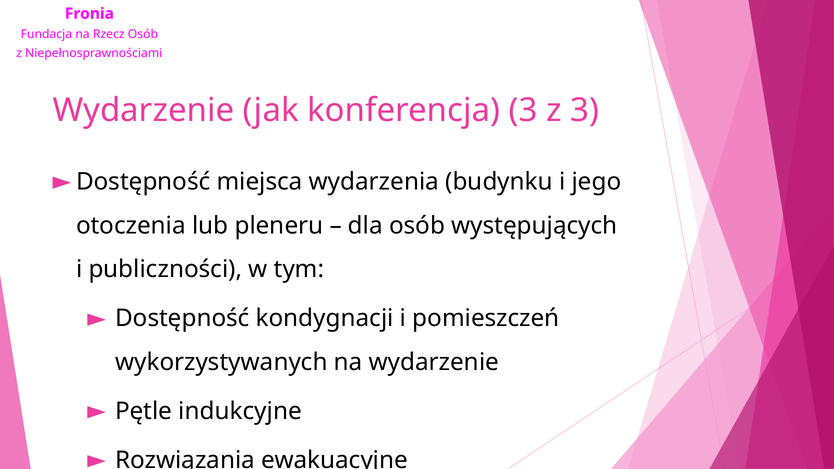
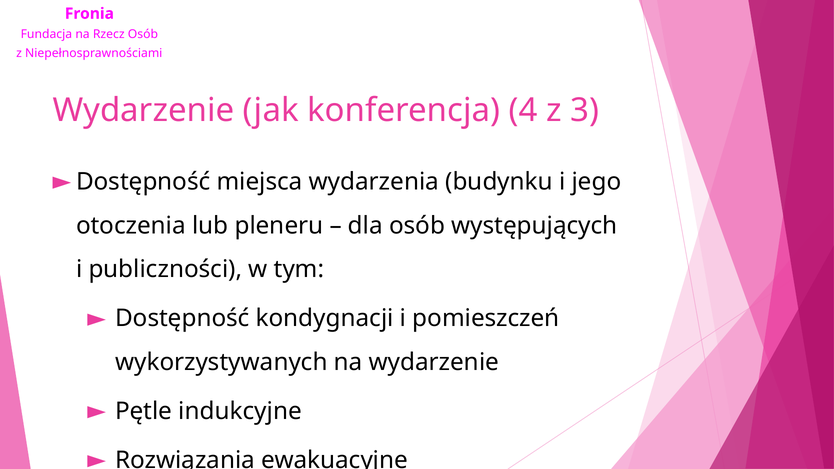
konferencja 3: 3 -> 4 (523, 110)
